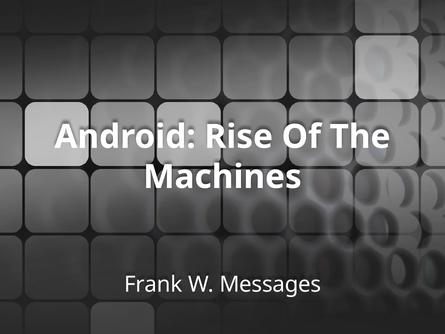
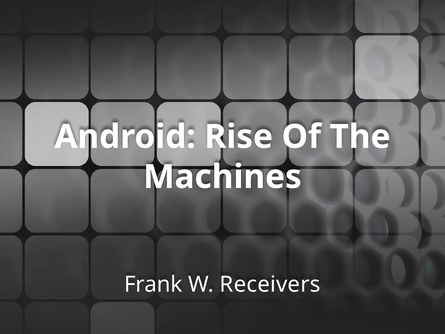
Messages: Messages -> Receivers (270, 284)
